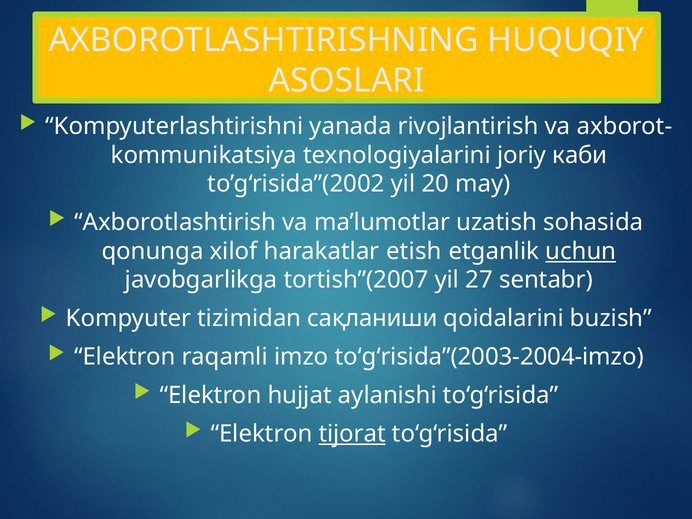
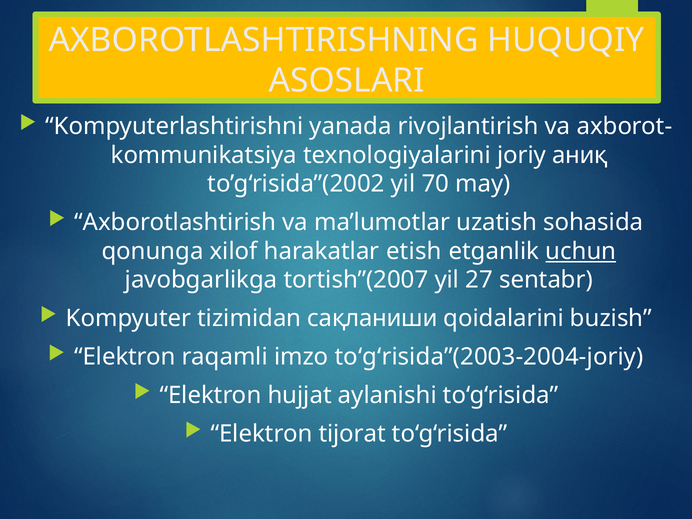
каби: каби -> аниқ (580, 155)
20: 20 -> 70 (435, 184)
to‘g‘risida”(2003-2004-imzo: to‘g‘risida”(2003-2004-imzo -> to‘g‘risida”(2003-2004-joriy (489, 357)
tijorat underline: present -> none (352, 434)
